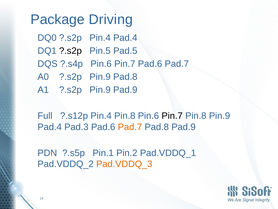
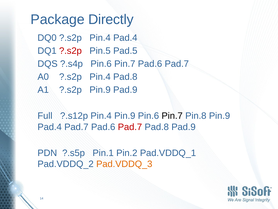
Driving: Driving -> Directly (111, 19)
?.s2p colour: black -> red (70, 51)
A0 ?.s2p Pin.9: Pin.9 -> Pin.4 (100, 77)
Pin.4 Pin.8: Pin.8 -> Pin.9 (125, 116)
Pad.4 Pad.3: Pad.3 -> Pad.7 (76, 127)
Pad.7 colour: orange -> red (130, 127)
